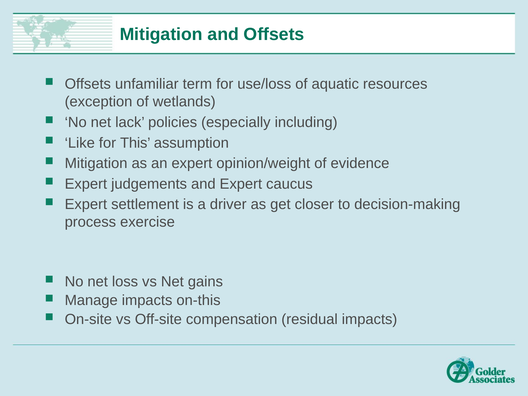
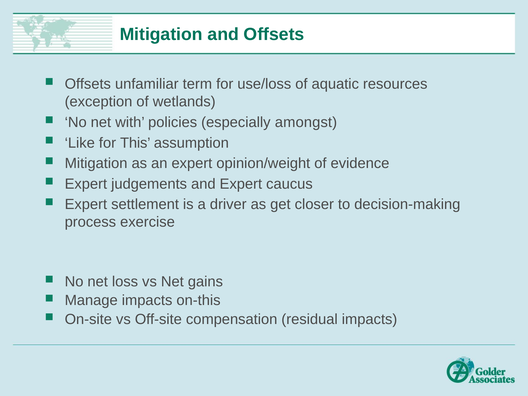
lack: lack -> with (130, 122)
including: including -> amongst (306, 122)
